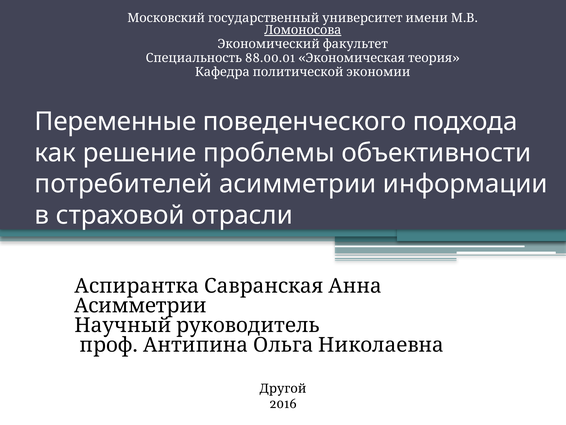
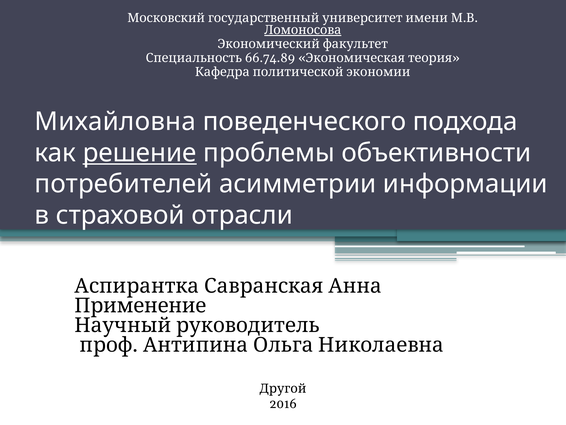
88.00.01: 88.00.01 -> 66.74.89 (270, 58)
Переменные: Переменные -> Михайловна (115, 122)
решение underline: none -> present (140, 153)
Асимметрии: Асимметрии -> Применение (140, 305)
